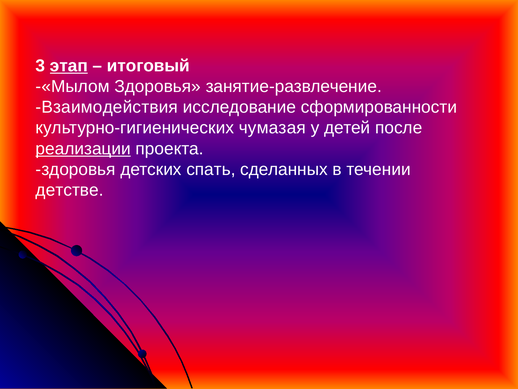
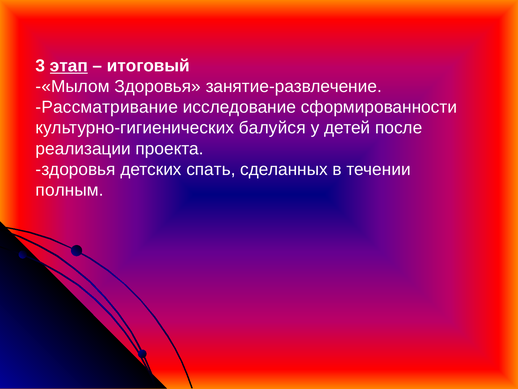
Взаимодействия: Взаимодействия -> Рассматривание (107, 107)
чумазая: чумазая -> балуйся (272, 128)
реализации underline: present -> none (83, 148)
детстве: детстве -> полным (70, 190)
